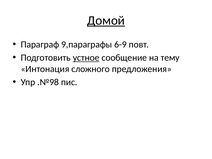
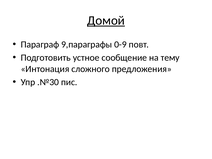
6-9: 6-9 -> 0-9 (120, 44)
устное underline: present -> none (86, 58)
.№98: .№98 -> .№30 (48, 82)
